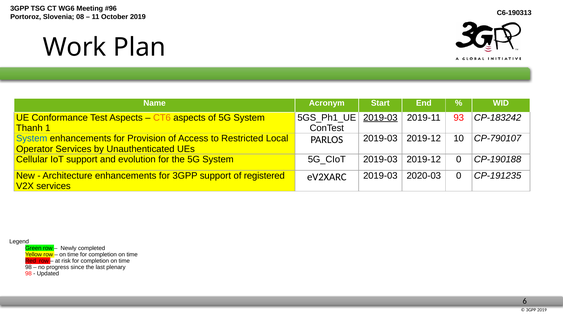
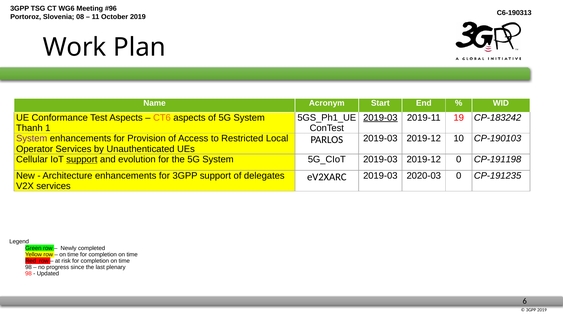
93: 93 -> 19 (459, 118)
System colour: blue -> purple (32, 138)
CP-790107: CP-790107 -> CP-190103 (498, 138)
support underline: none -> present (82, 159)
CP-190188: CP-190188 -> CP-191198 (498, 159)
registered: registered -> delegates (264, 176)
